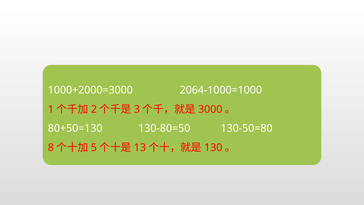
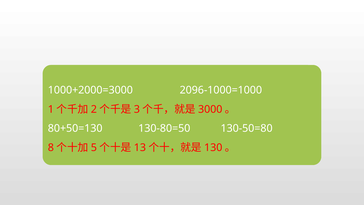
2064-1000=1000: 2064-1000=1000 -> 2096-1000=1000 (221, 90)
